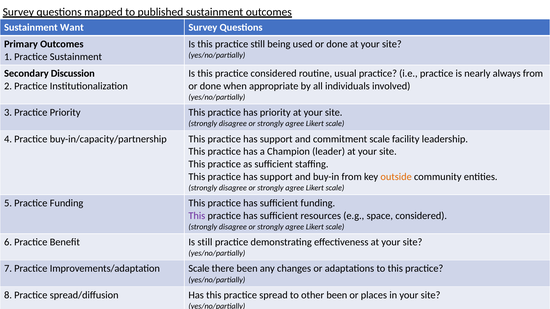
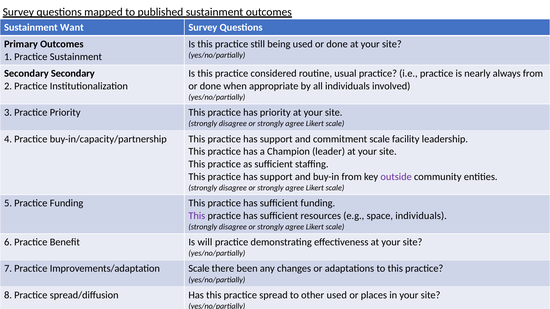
Secondary Discussion: Discussion -> Secondary (73, 74)
outside colour: orange -> purple (396, 177)
space considered: considered -> individuals (421, 216)
Is still: still -> will (205, 242)
other been: been -> used (337, 295)
